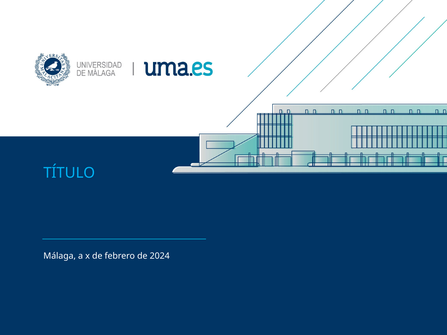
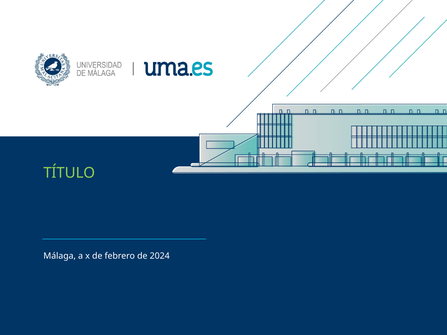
TÍTULO colour: light blue -> light green (69, 173)
